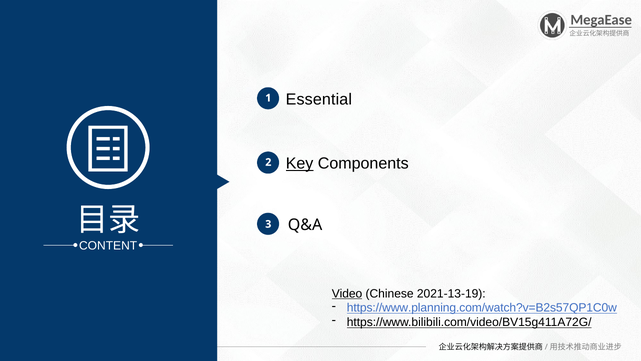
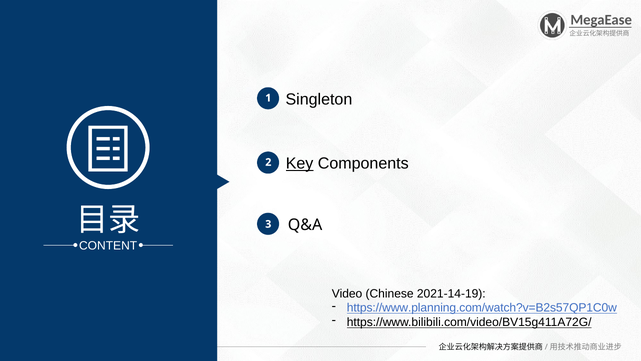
Essential: Essential -> Singleton (319, 99)
Video underline: present -> none (347, 293)
2021-13-19: 2021-13-19 -> 2021-14-19 (451, 293)
